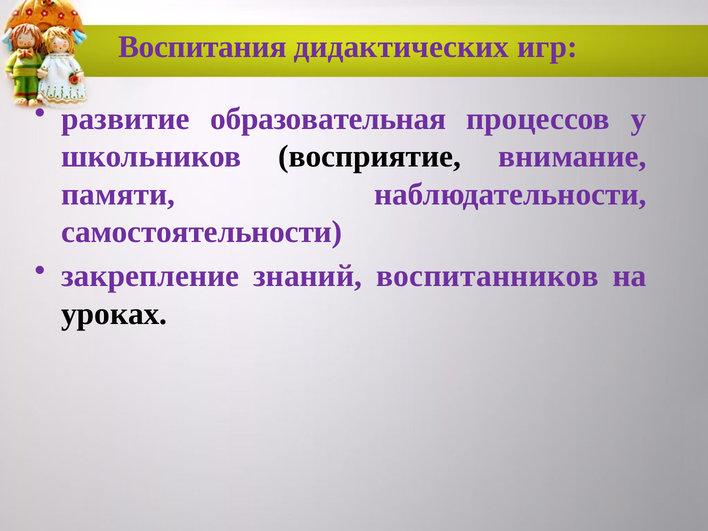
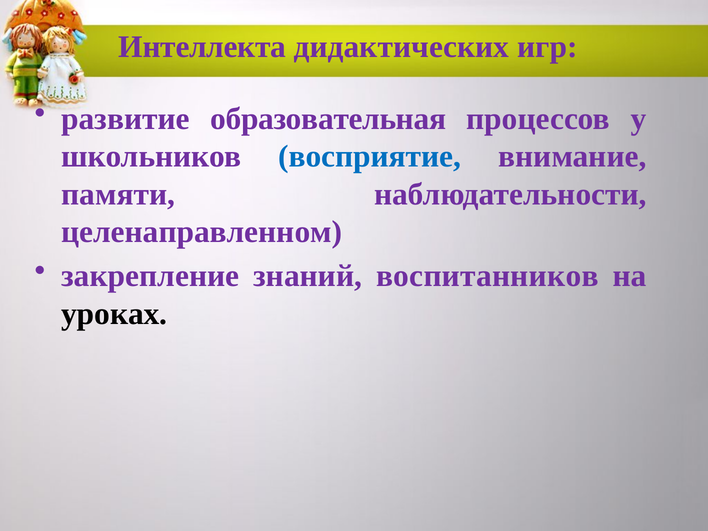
Воспитания: Воспитания -> Интеллекта (202, 47)
восприятие colour: black -> blue (370, 156)
самостоятельности: самостоятельности -> целенаправленном (202, 232)
